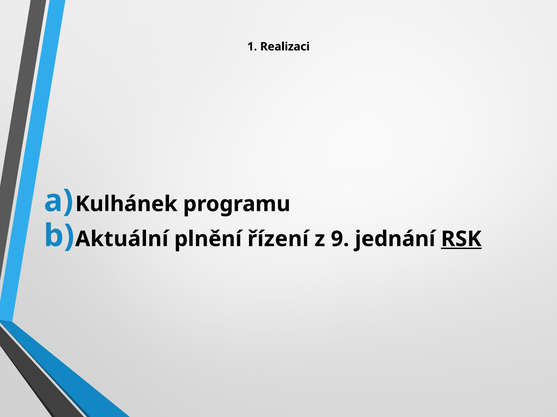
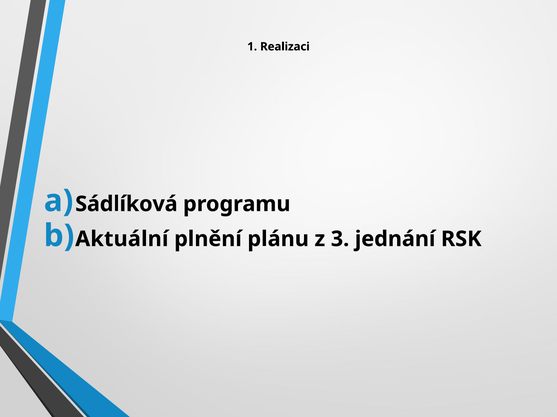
Kulhánek: Kulhánek -> Sádlíková (126, 204)
řízení: řízení -> plánu (278, 239)
9: 9 -> 3 (340, 239)
RSK underline: present -> none (461, 239)
